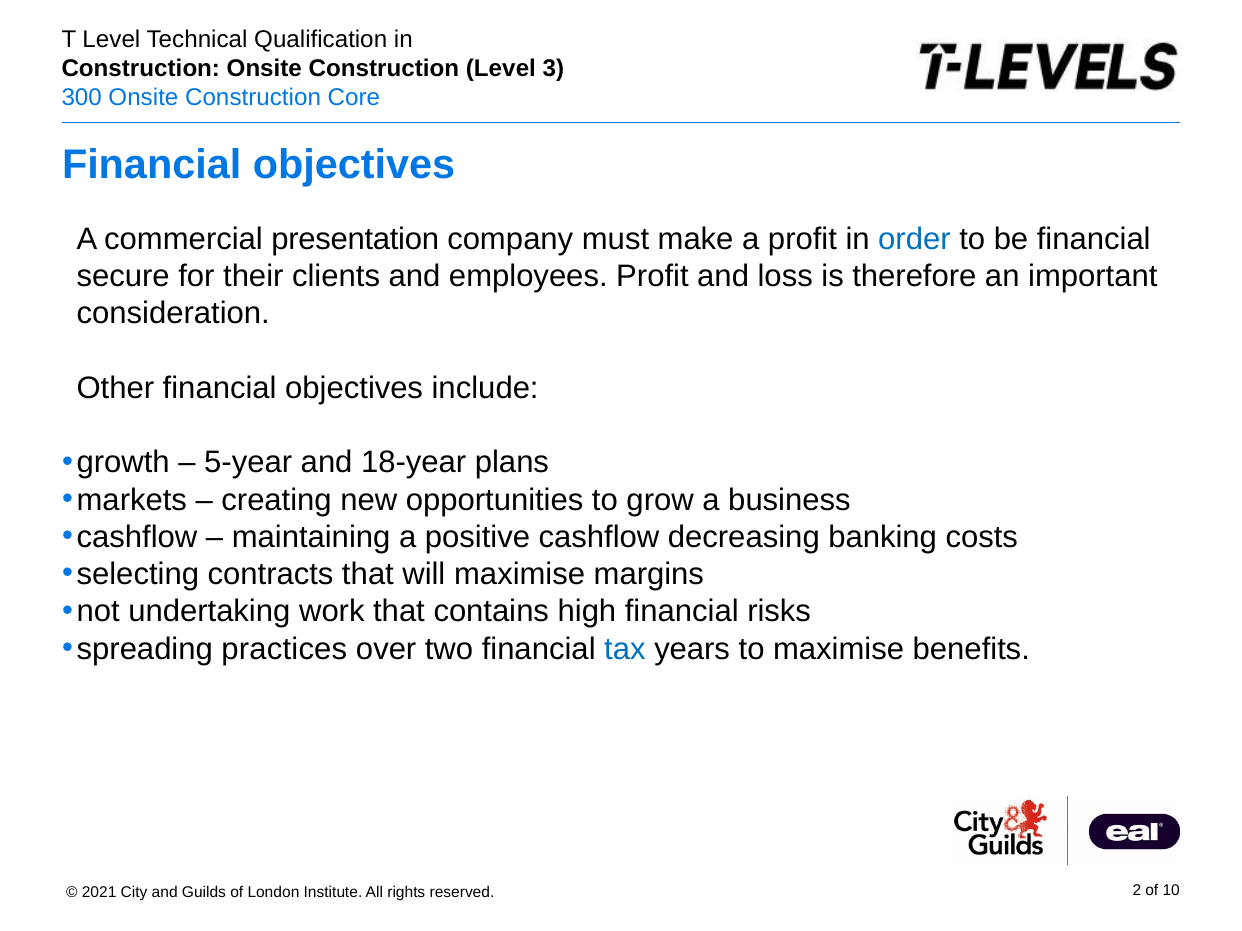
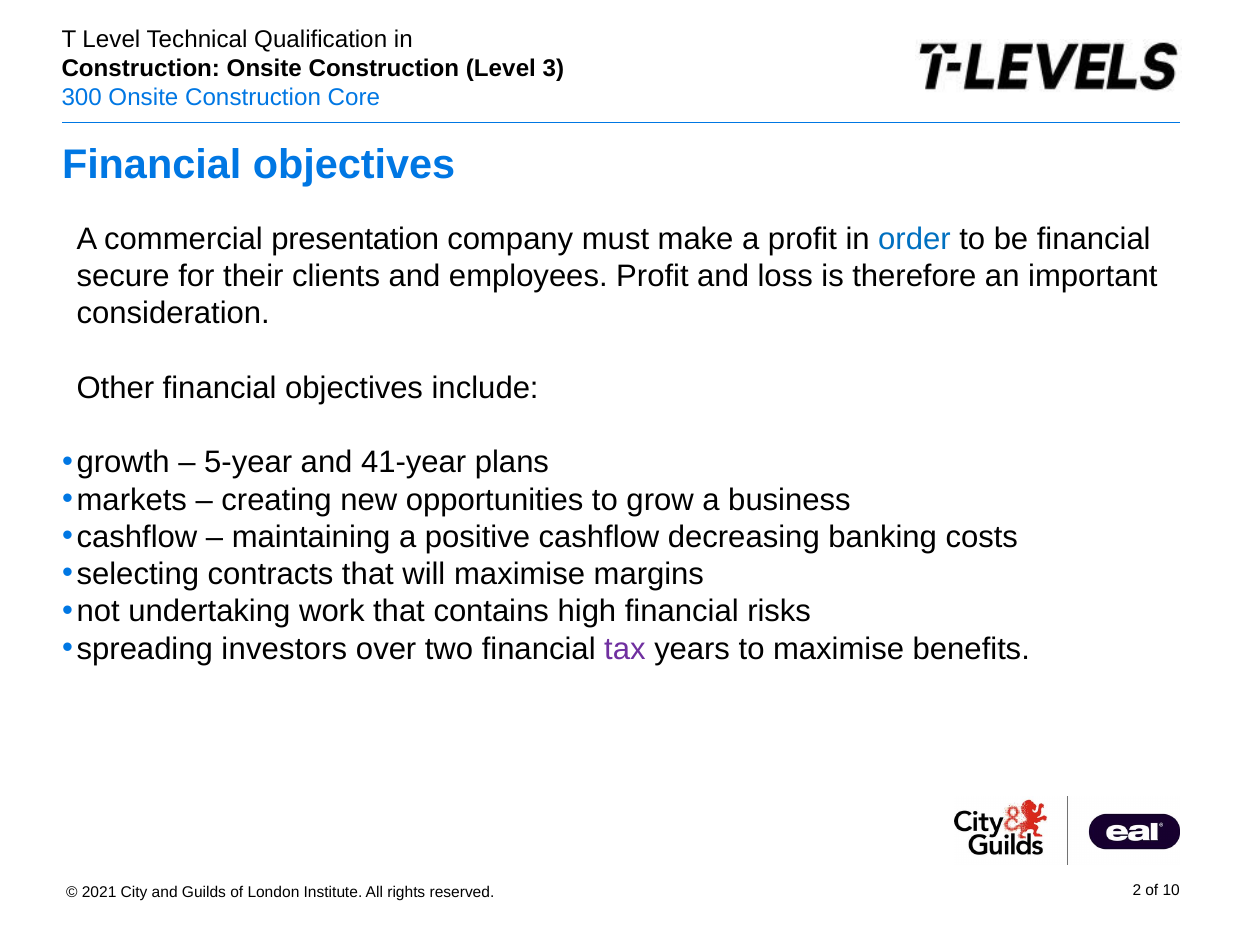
18-year: 18-year -> 41-year (414, 463)
practices: practices -> investors (284, 649)
tax colour: blue -> purple (625, 649)
